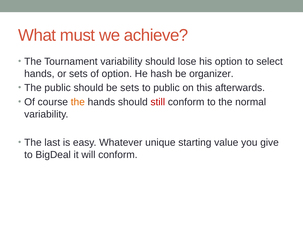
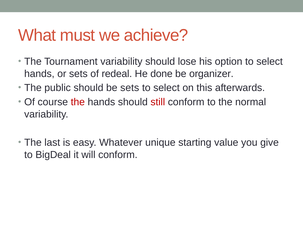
of option: option -> redeal (117, 73)
hash: hash -> done (161, 73)
public: public -> select (167, 88)
the colour: orange -> red (78, 102)
